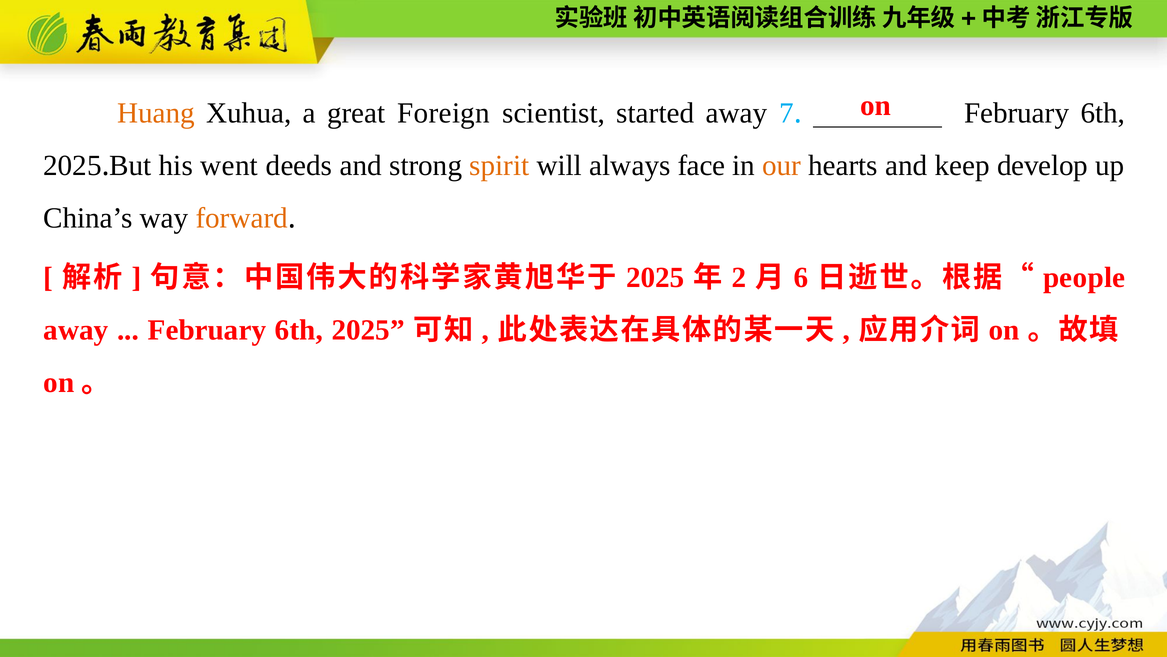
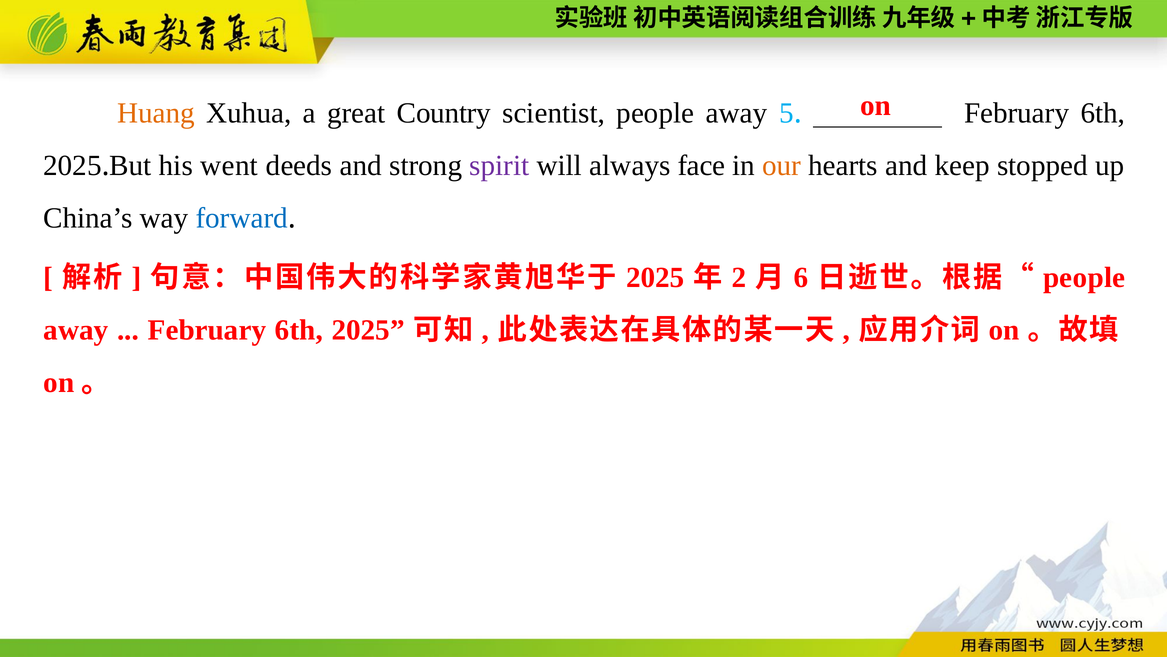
Foreign: Foreign -> Country (444, 113)
scientist started: started -> people (655, 113)
7: 7 -> 5 (787, 113)
spirit colour: orange -> purple (499, 165)
develop: develop -> stopped (1042, 165)
forward colour: orange -> blue (242, 218)
